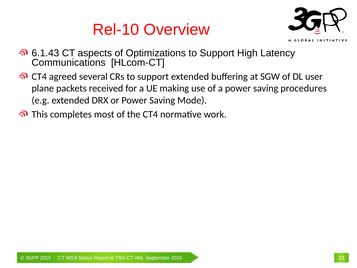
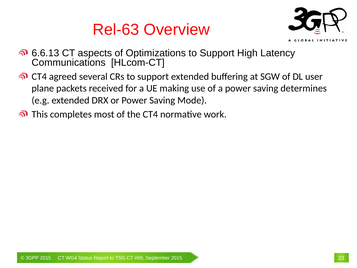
Rel-10: Rel-10 -> Rel-63 (116, 30)
6.1.43: 6.1.43 -> 6.6.13 (45, 53)
procedures: procedures -> determines (304, 88)
